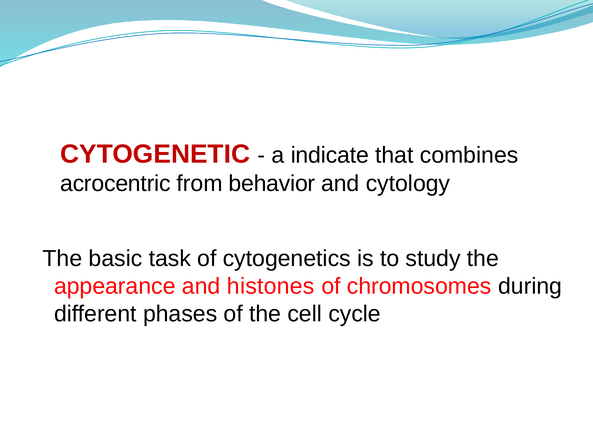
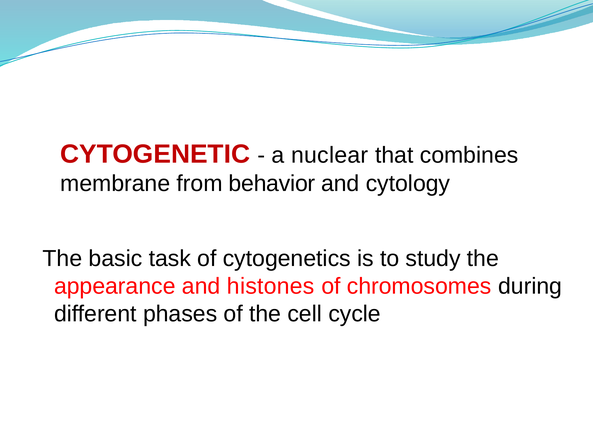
indicate: indicate -> nuclear (330, 155)
acrocentric: acrocentric -> membrane (115, 183)
